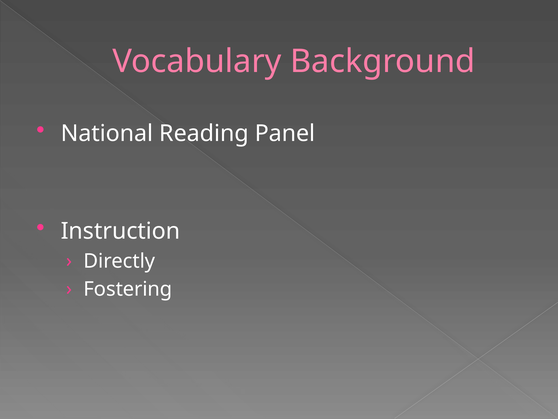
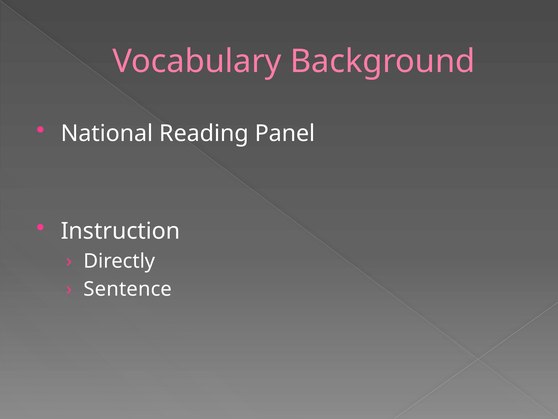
Fostering: Fostering -> Sentence (128, 289)
